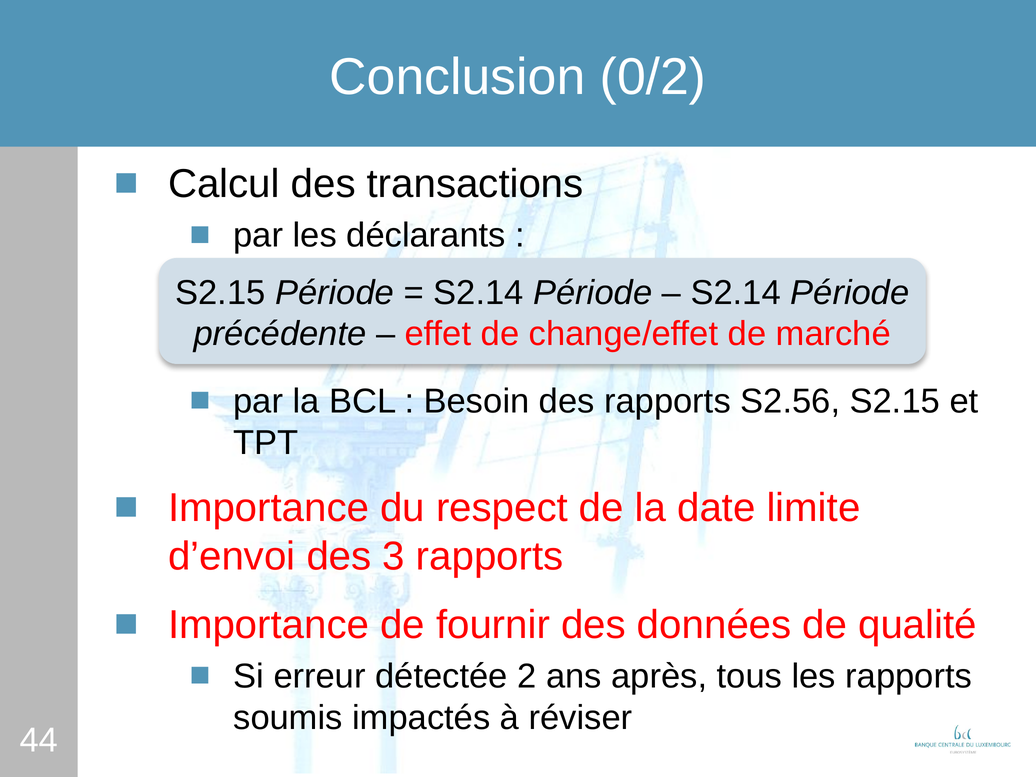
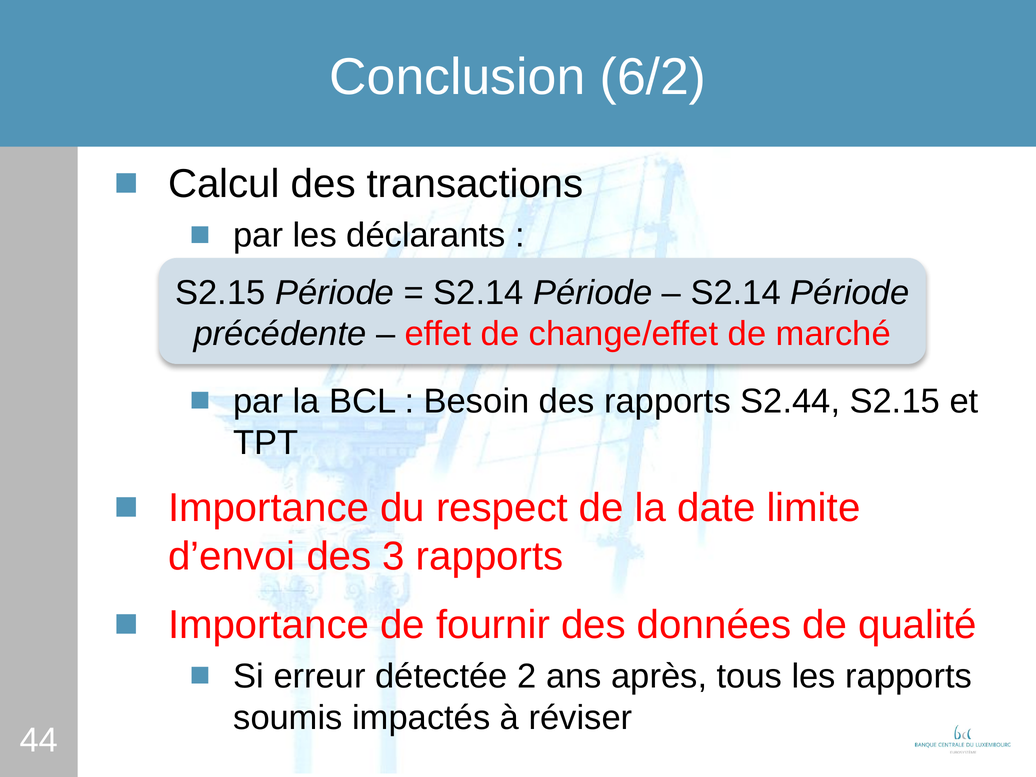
0/2: 0/2 -> 6/2 (653, 77)
S2.56: S2.56 -> S2.44 (790, 401)
